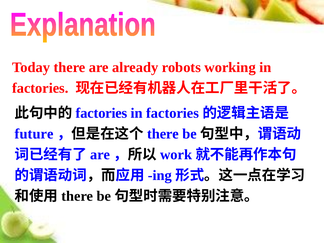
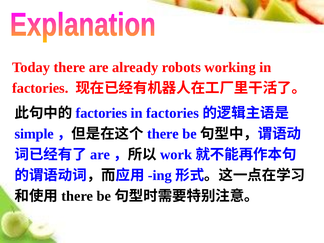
future: future -> simple (34, 134)
